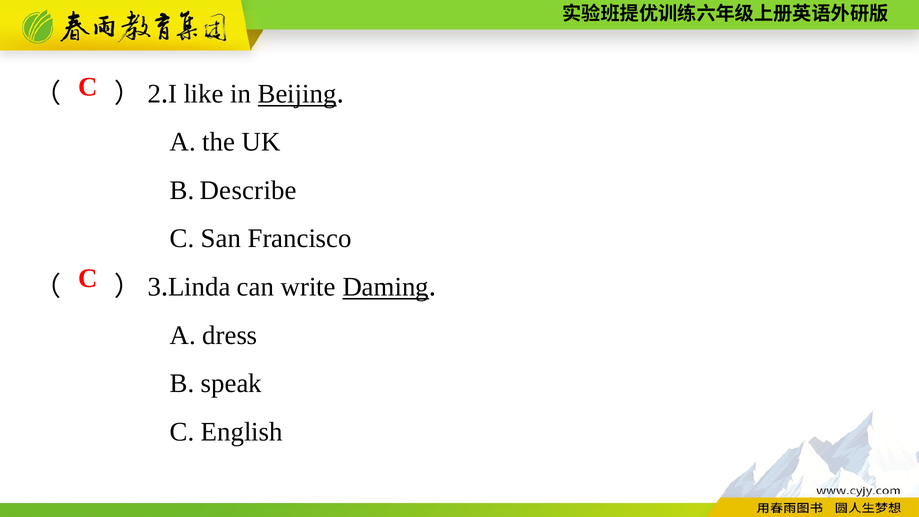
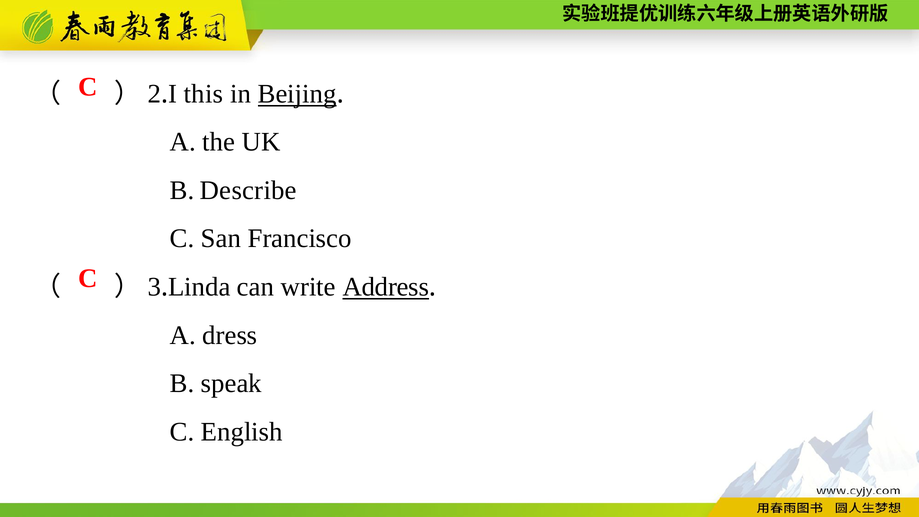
like: like -> this (203, 94)
Daming: Daming -> Address (386, 287)
